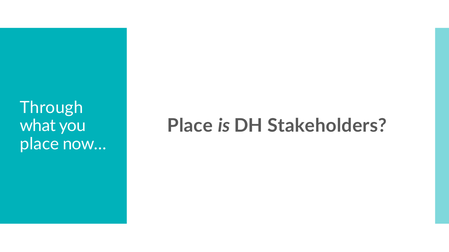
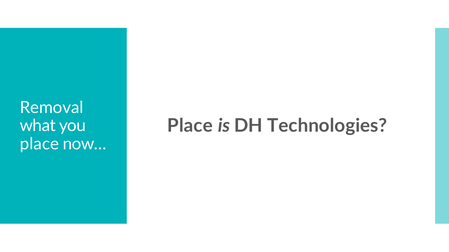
Through: Through -> Removal (52, 108)
Stakeholders: Stakeholders -> Technologies (327, 126)
